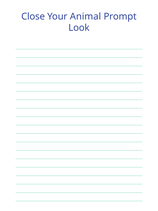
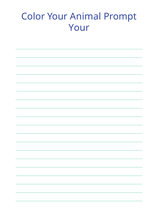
Close: Close -> Color (33, 16)
Look: Look -> Your (79, 28)
